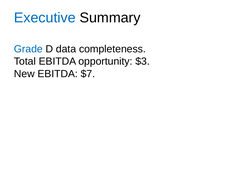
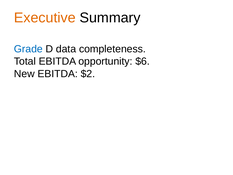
Executive colour: blue -> orange (45, 18)
$3: $3 -> $6 (143, 61)
$7: $7 -> $2 (88, 74)
